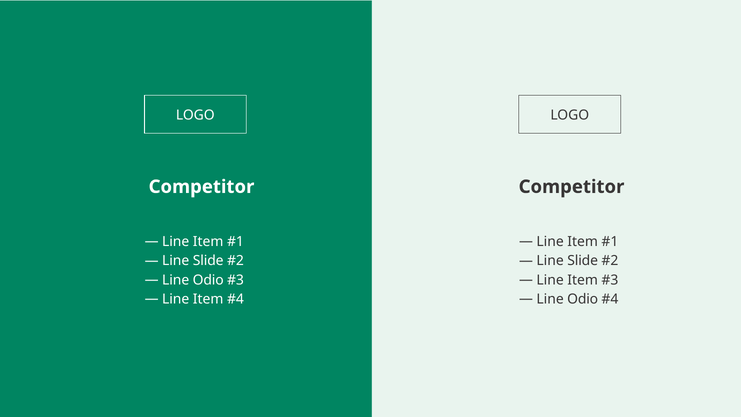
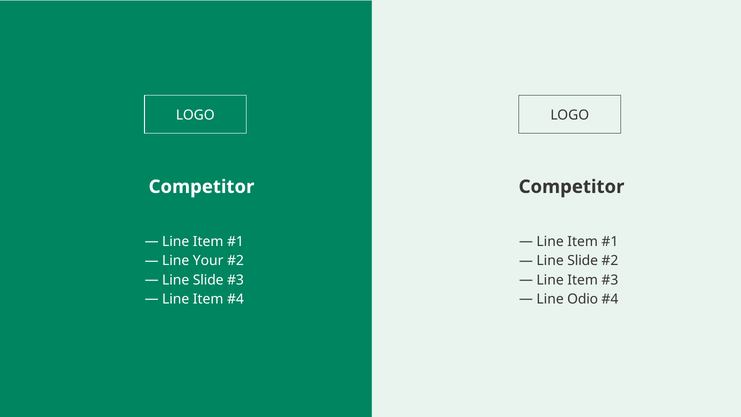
Slide: Slide -> Your (208, 261)
Odio: Odio -> Slide (208, 280)
